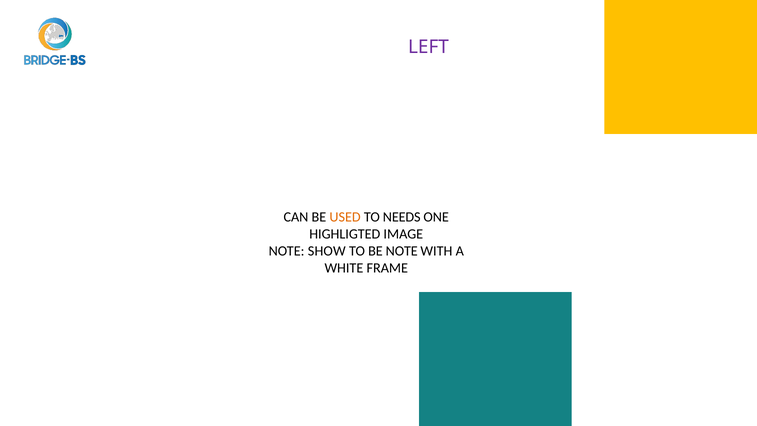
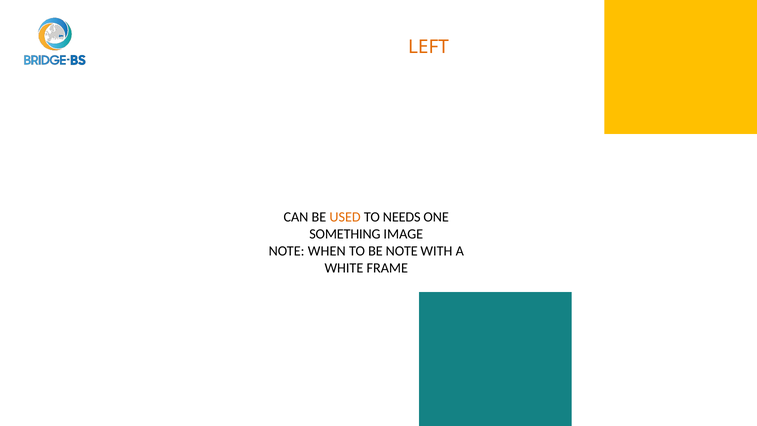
LEFT colour: purple -> orange (428, 47)
HIGHLIGTED: HIGHLIGTED -> SOMETHING (345, 234)
SHOW: SHOW -> WHEN (327, 251)
